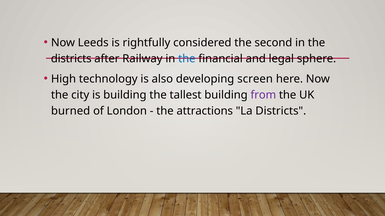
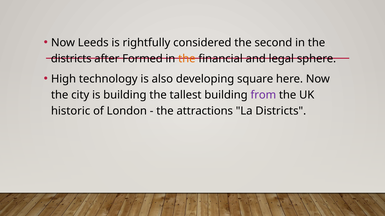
Railway: Railway -> Formed (143, 59)
the colour: blue -> orange (187, 59)
screen: screen -> square (255, 79)
burned: burned -> historic (71, 111)
